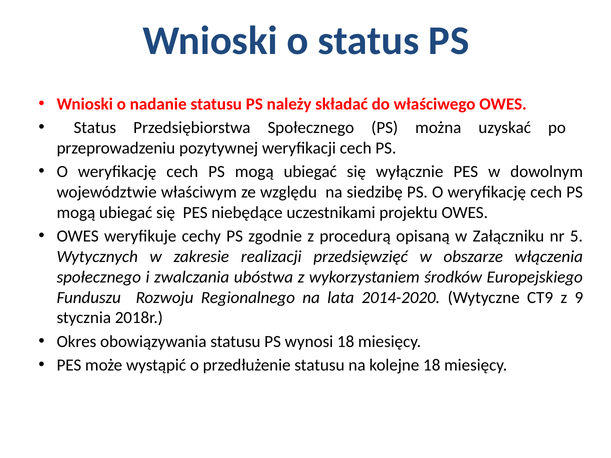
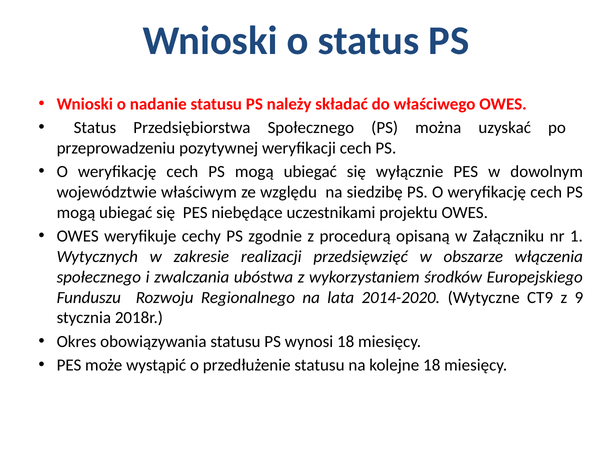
5: 5 -> 1 (576, 236)
